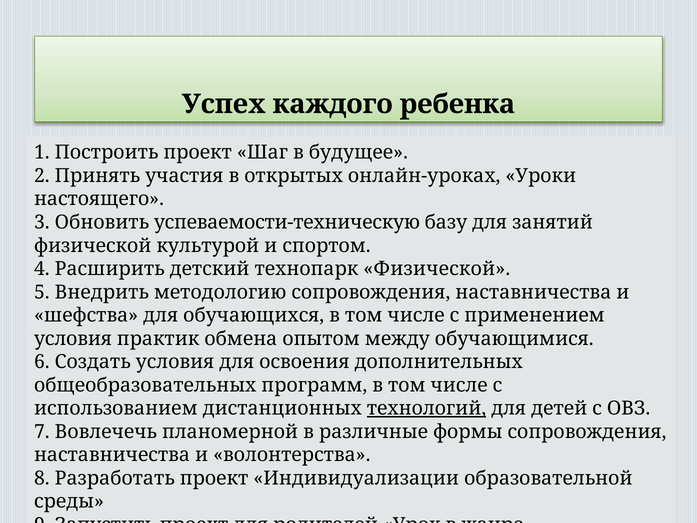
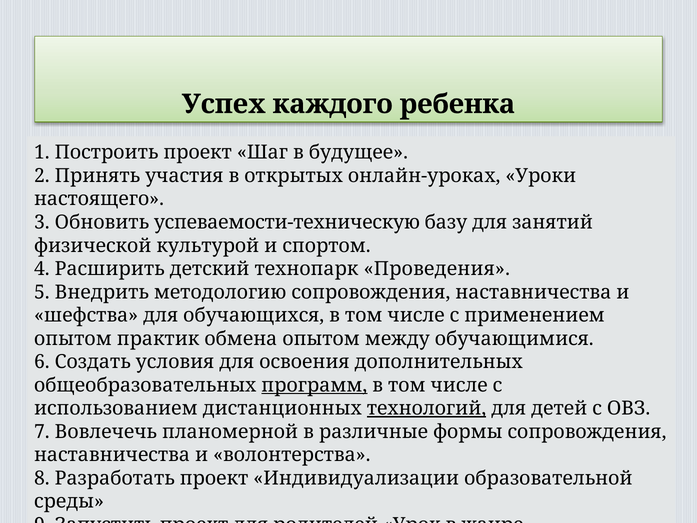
технопарк Физической: Физической -> Проведения (437, 269)
условия: условия -> опытом (73, 338)
программ underline: none -> present (314, 385)
